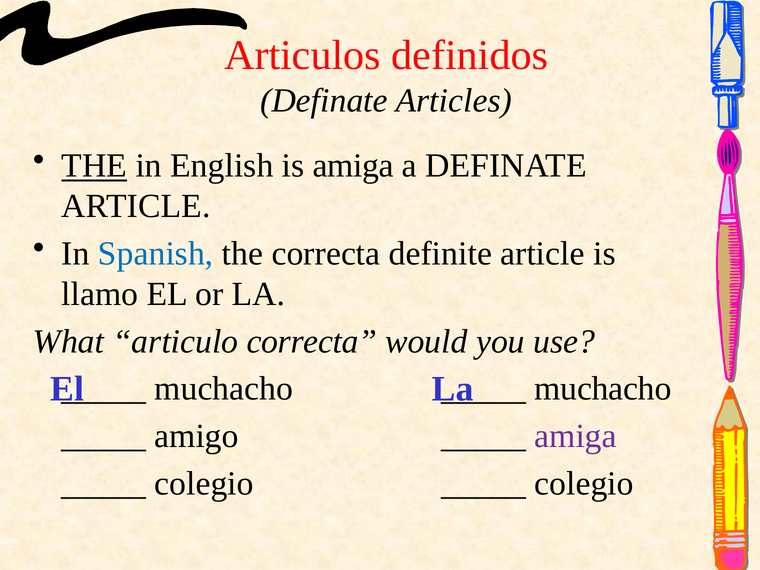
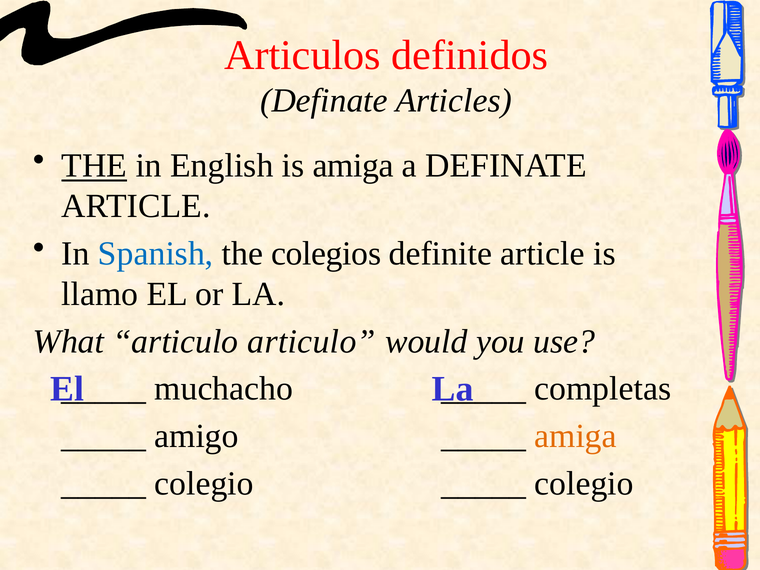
the correcta: correcta -> colegios (326, 254)
articulo correcta: correcta -> articulo (311, 341)
muchacho: muchacho -> completas (603, 389)
amiga colour: purple -> orange (576, 436)
